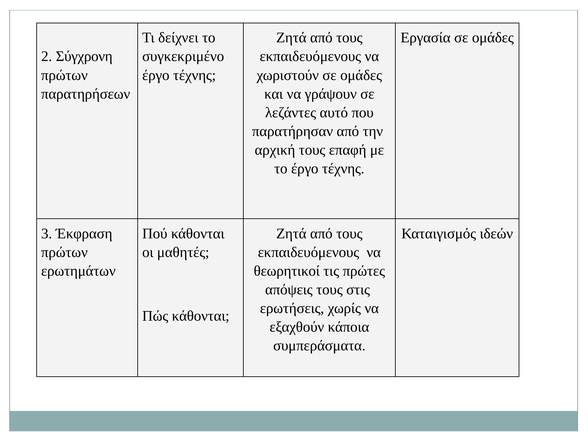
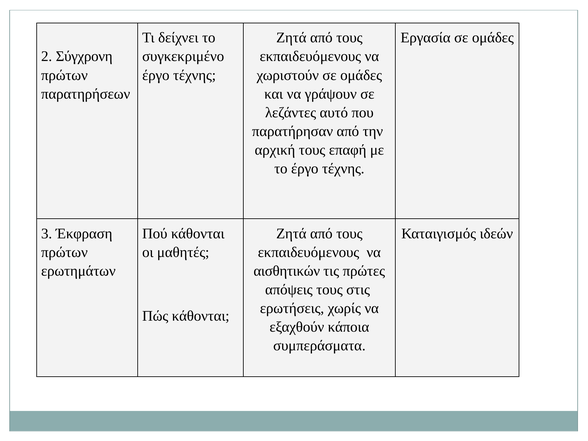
θεωρητικοί: θεωρητικοί -> αισθητικών (287, 271)
